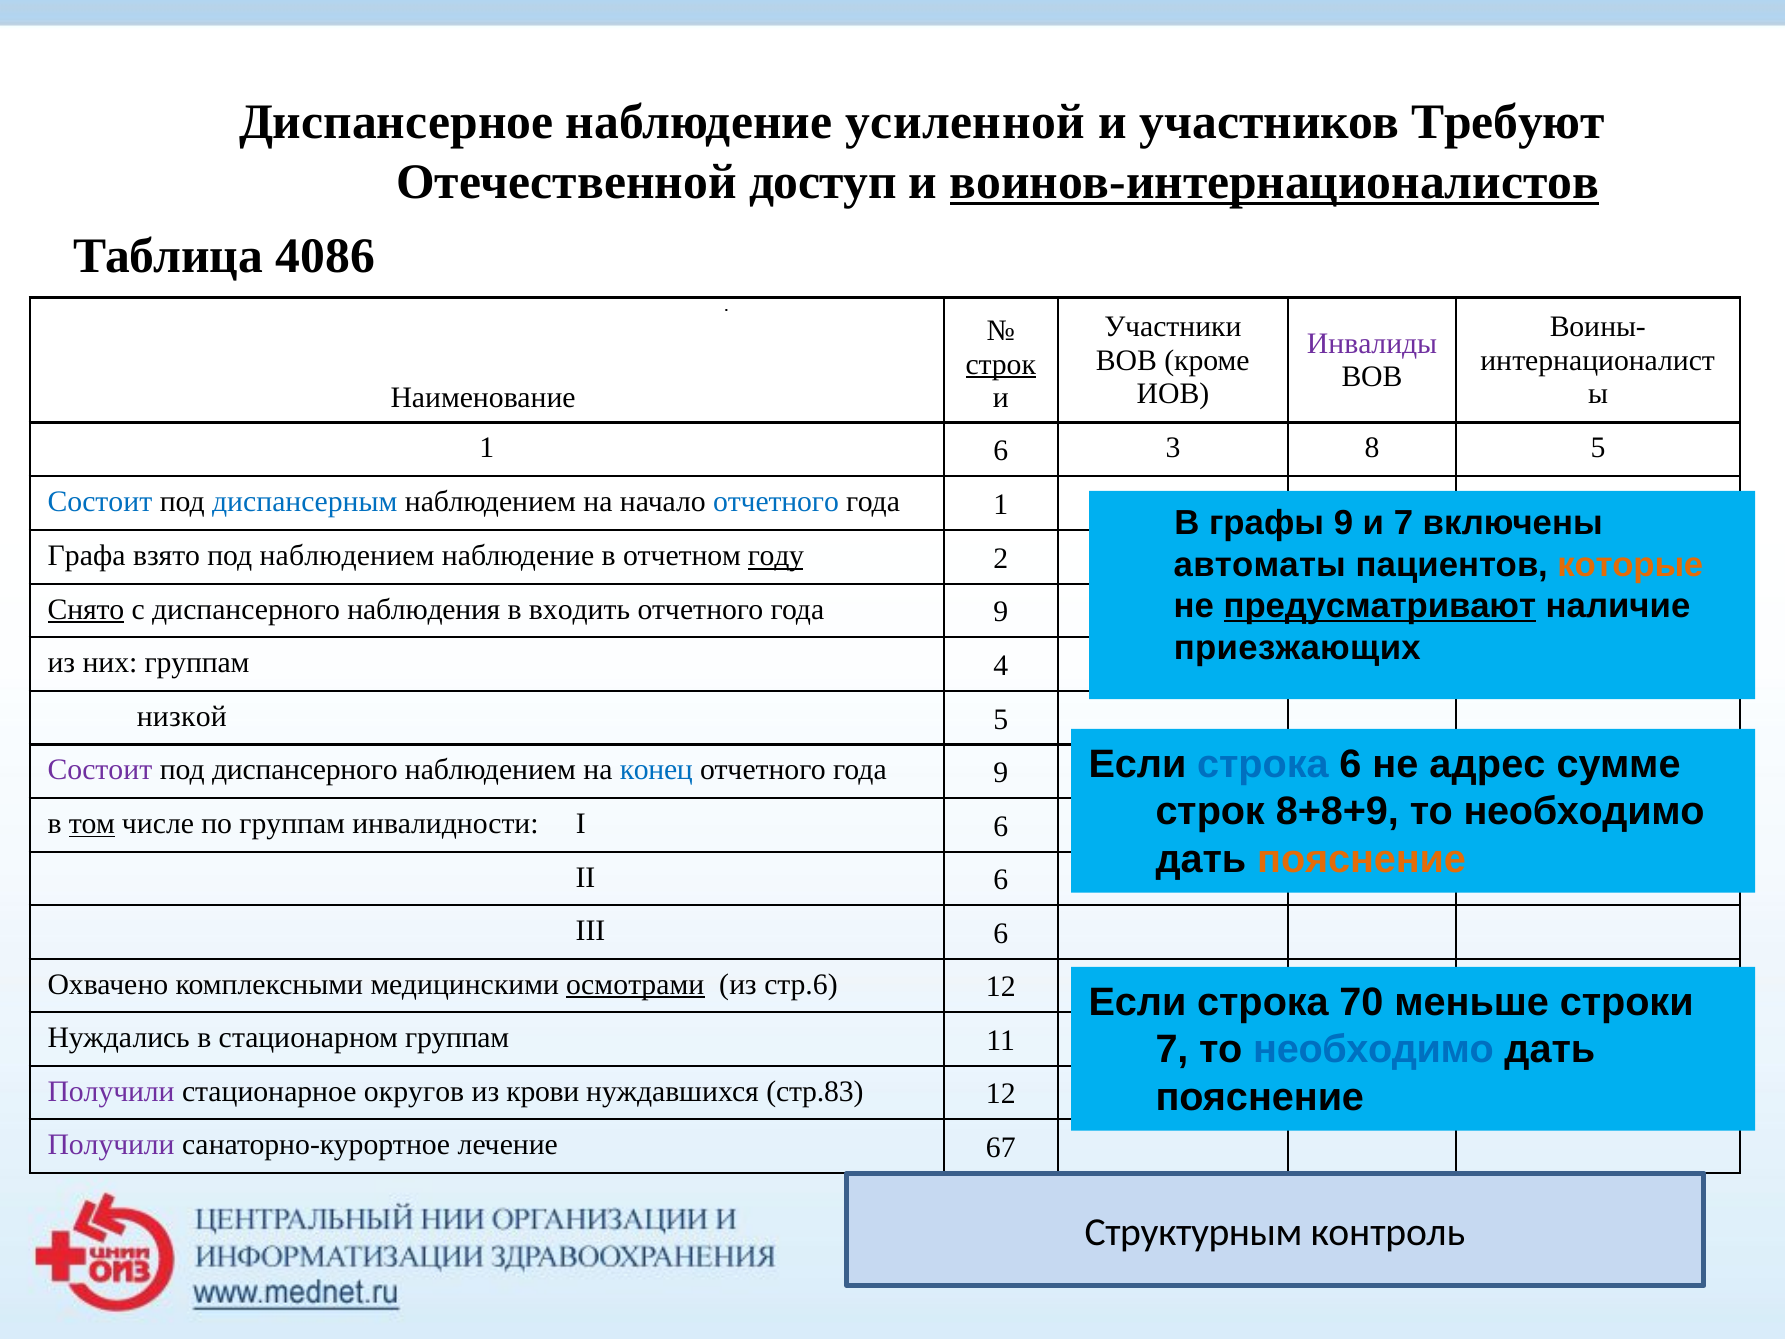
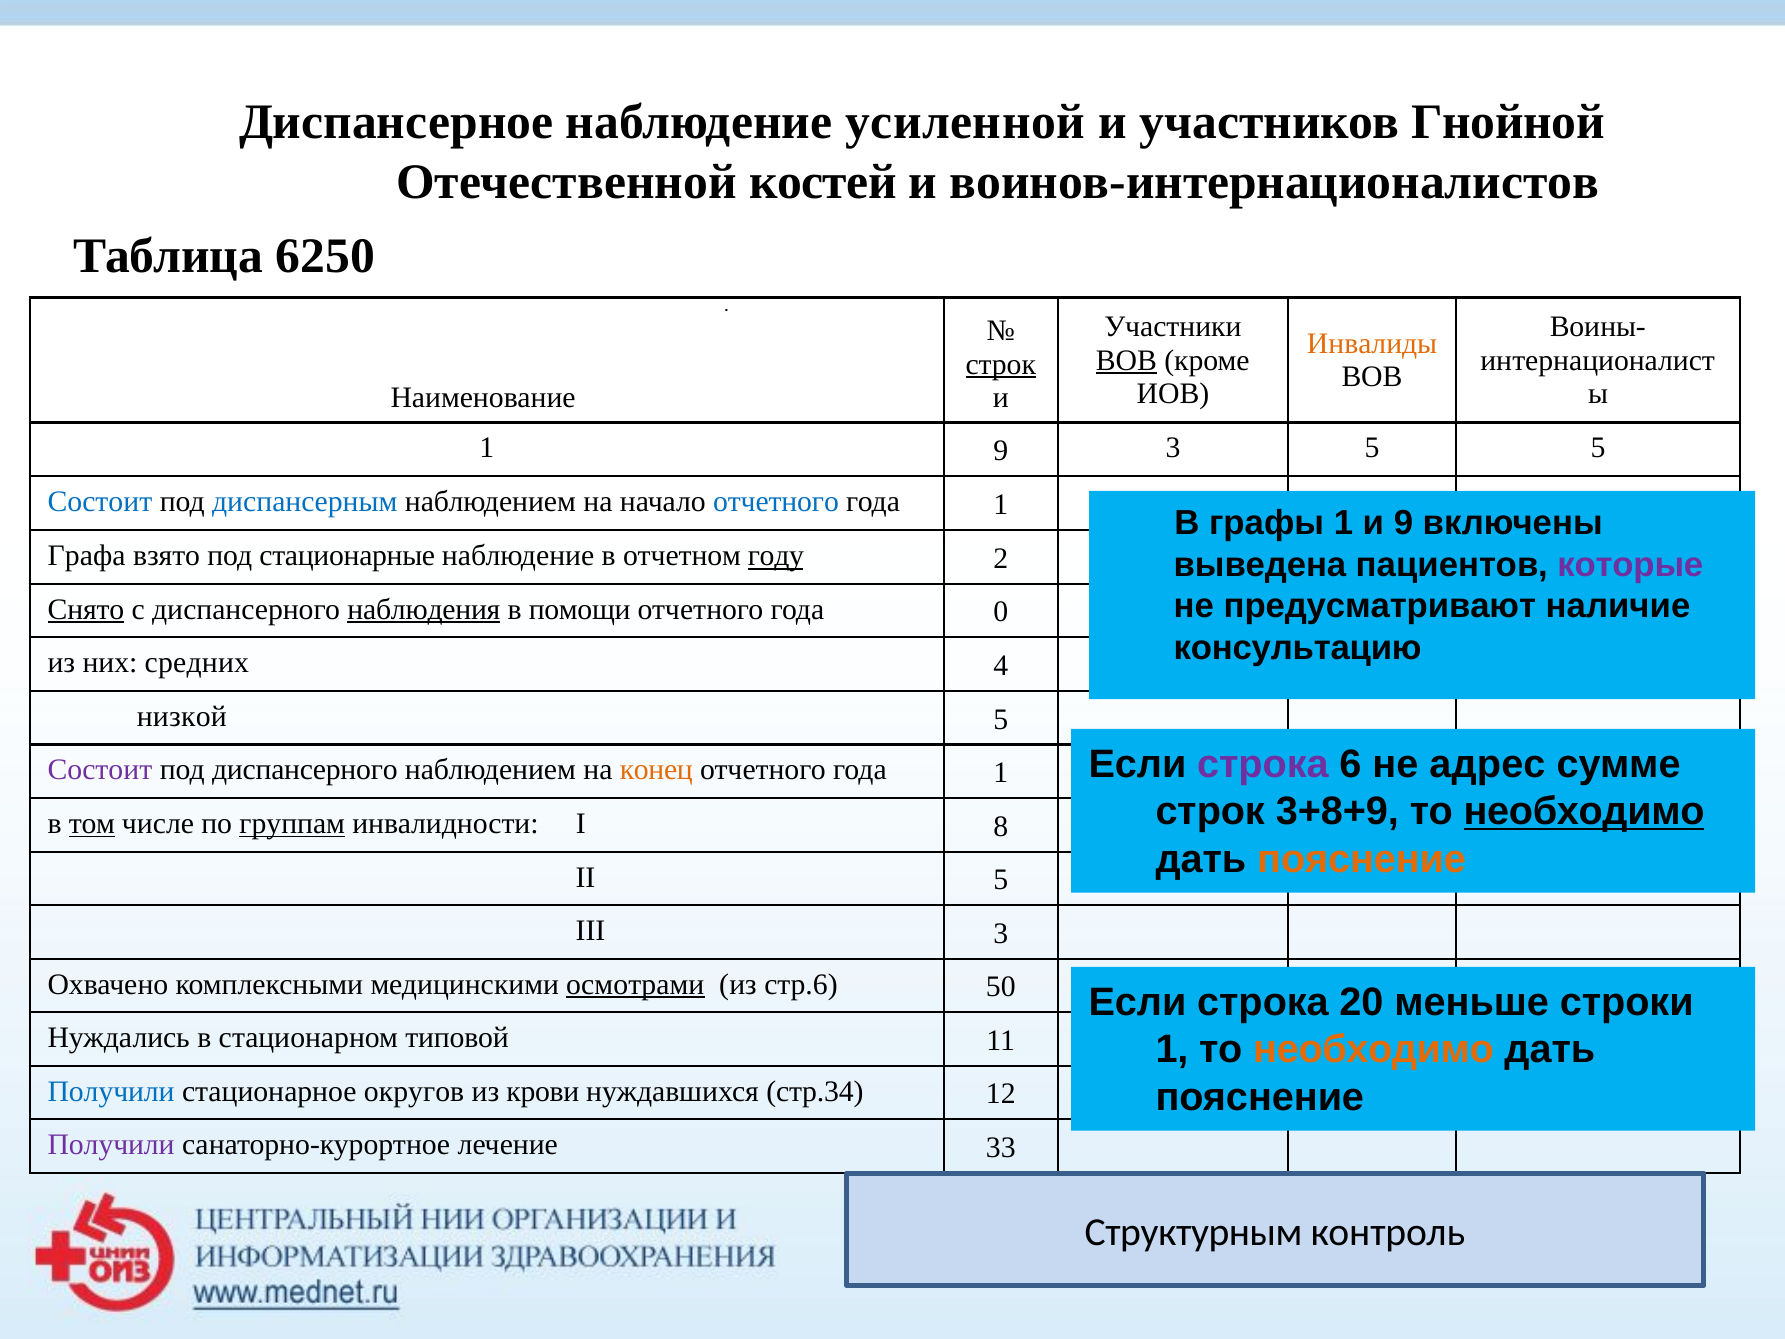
Требуют: Требуют -> Гнойной (1508, 122)
доступ: доступ -> костей (823, 182)
воинов-интернационалистов underline: present -> none (1274, 182)
4086: 4086 -> 6250 (325, 256)
Инвалиды colour: purple -> orange (1372, 344)
ВОВ underline: none -> present (1126, 360)
1 6: 6 -> 9 (1001, 451)
3 8: 8 -> 5 (1372, 448)
графы 9: 9 -> 1 (1344, 523)
и 7: 7 -> 9 (1404, 523)
под наблюдением: наблюдением -> стационарные (347, 556)
автоматы: автоматы -> выведена (1260, 565)
которые colour: orange -> purple (1630, 565)
предусматривают underline: present -> none (1380, 606)
наблюдения underline: none -> present (424, 609)
входить: входить -> помощи (580, 609)
9: 9 -> 0 (1001, 612)
приезжающих: приезжающих -> консультацию (1298, 648)
них группам: группам -> средних (197, 663)
строка colour: blue -> purple (1263, 764)
конец colour: blue -> orange (656, 770)
9: 9 -> 1 (1001, 773)
8+8+9: 8+8+9 -> 3+8+9 (1337, 812)
необходимо underline: none -> present (1584, 812)
группам underline: none -> present (292, 824)
I 6: 6 -> 8 (1001, 826)
II 6: 6 -> 5 (1001, 880)
III 6: 6 -> 3 (1001, 933)
стр.6 12: 12 -> 50 (1001, 987)
70: 70 -> 20 (1361, 1002)
стационарном группам: группам -> типовой (457, 1038)
7: 7 -> 1 (1172, 1050)
необходимо colour: blue -> orange (1374, 1050)
Получили colour: purple -> blue (111, 1091)
стр.83: стр.83 -> стр.34 (815, 1091)
67: 67 -> 33 (1001, 1147)
